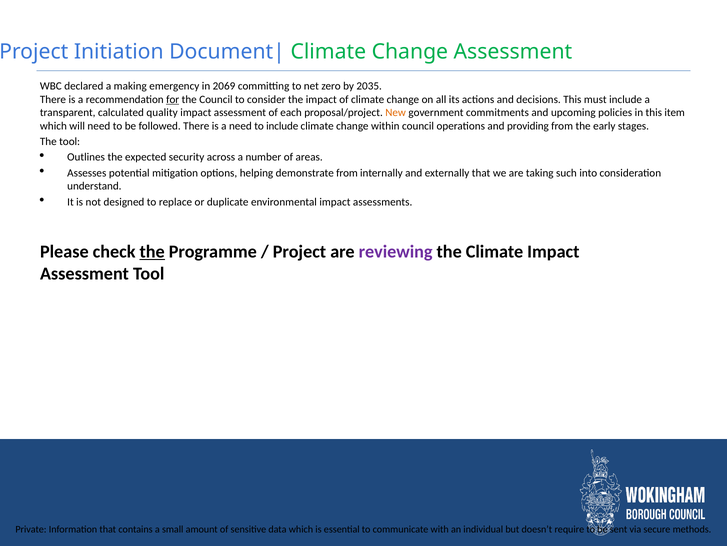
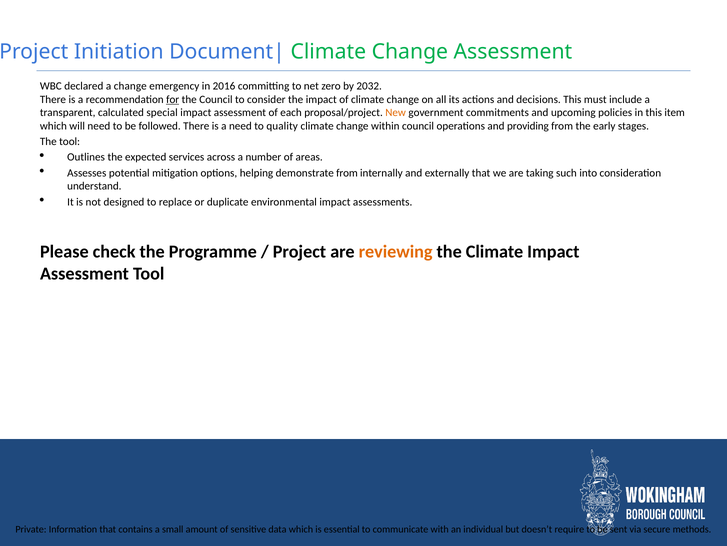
a making: making -> change (130, 86)
2069: 2069 -> 2016 (224, 86)
2035: 2035 -> 2032 (369, 86)
quality: quality -> special (162, 113)
to include: include -> quality (282, 126)
security: security -> services (187, 157)
the underline: present -> none (152, 251)
reviewing colour: purple -> orange (396, 251)
